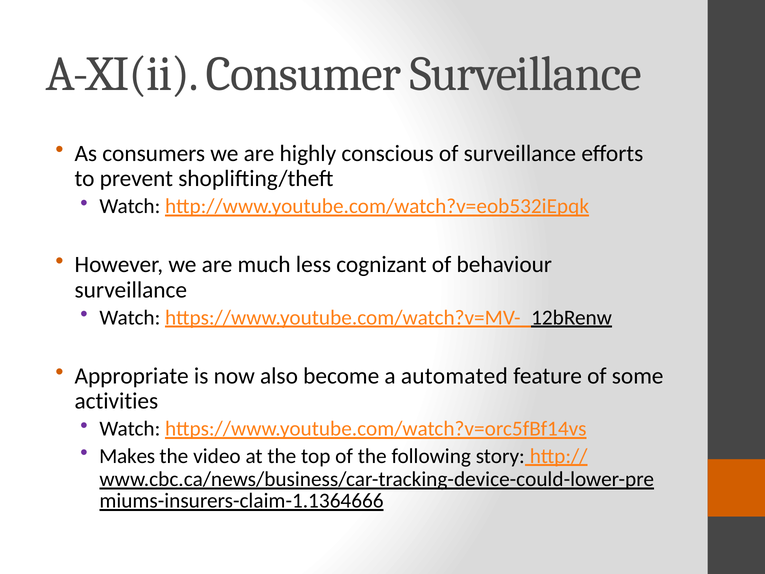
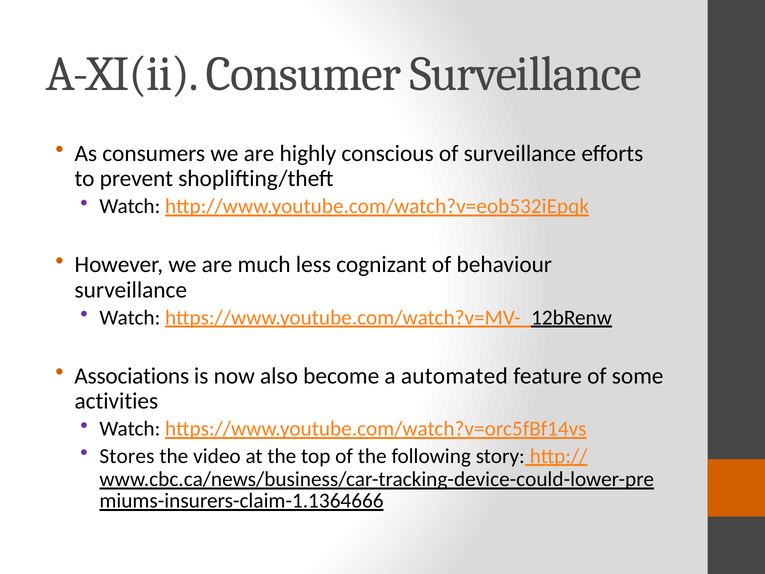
Appropriate: Appropriate -> Associations (132, 376)
Makes: Makes -> Stores (127, 456)
